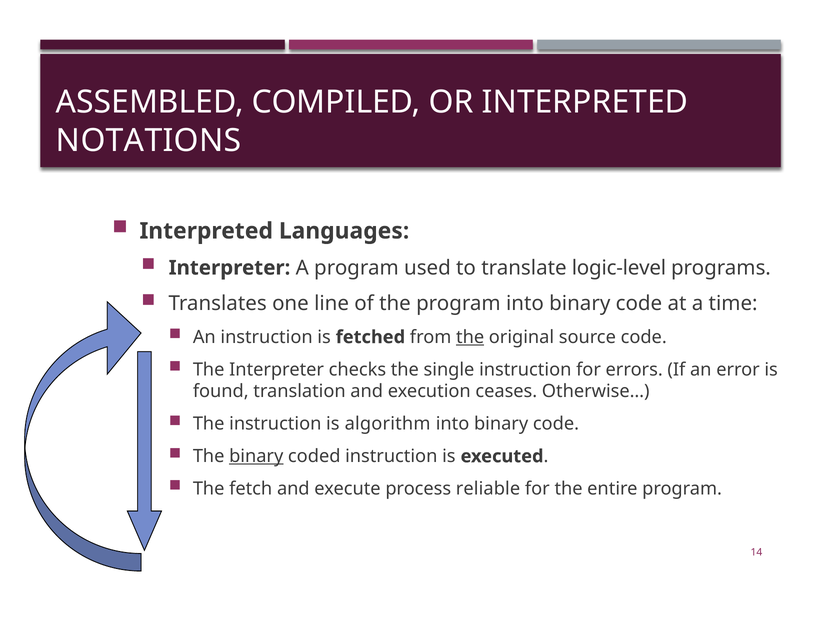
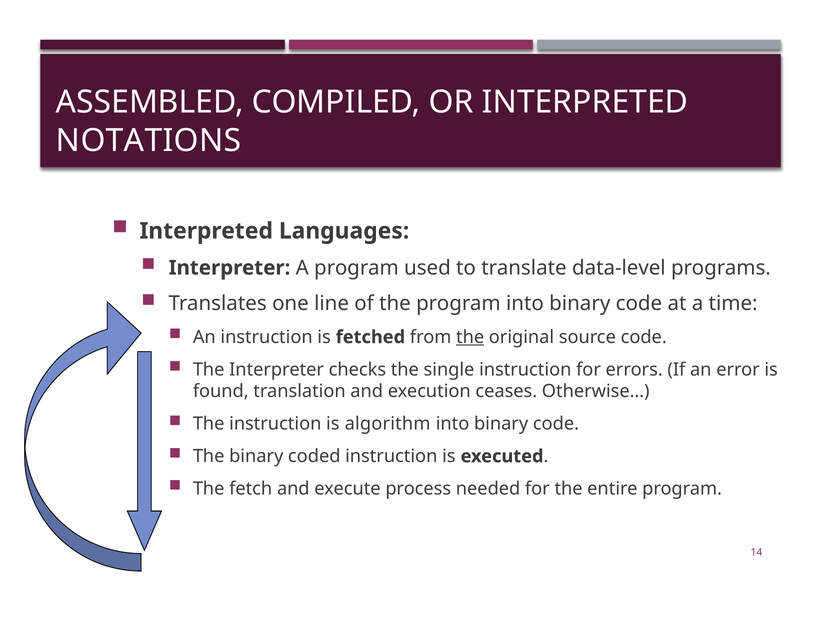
logic-level: logic-level -> data-level (619, 268)
binary underline: present -> none (256, 456)
reliable: reliable -> needed (488, 488)
